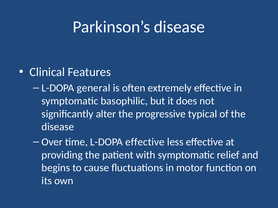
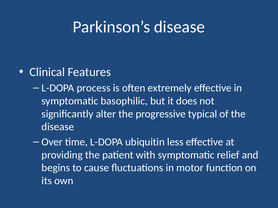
general: general -> process (94, 88)
L-DOPA effective: effective -> ubiquitin (145, 142)
